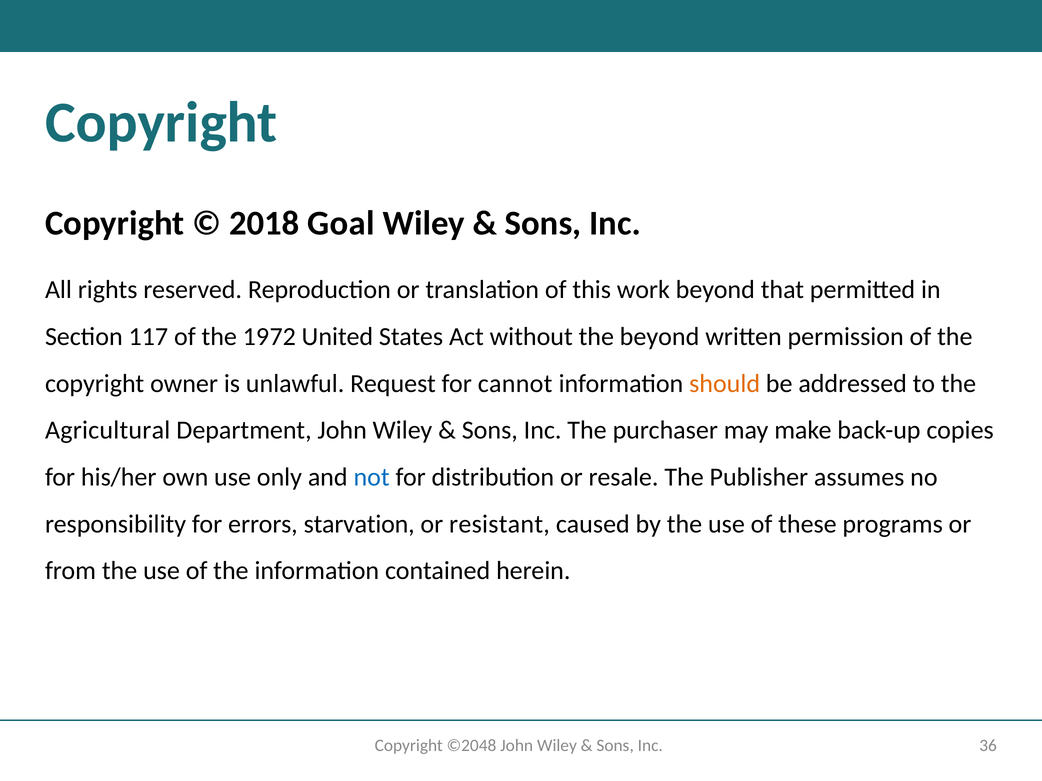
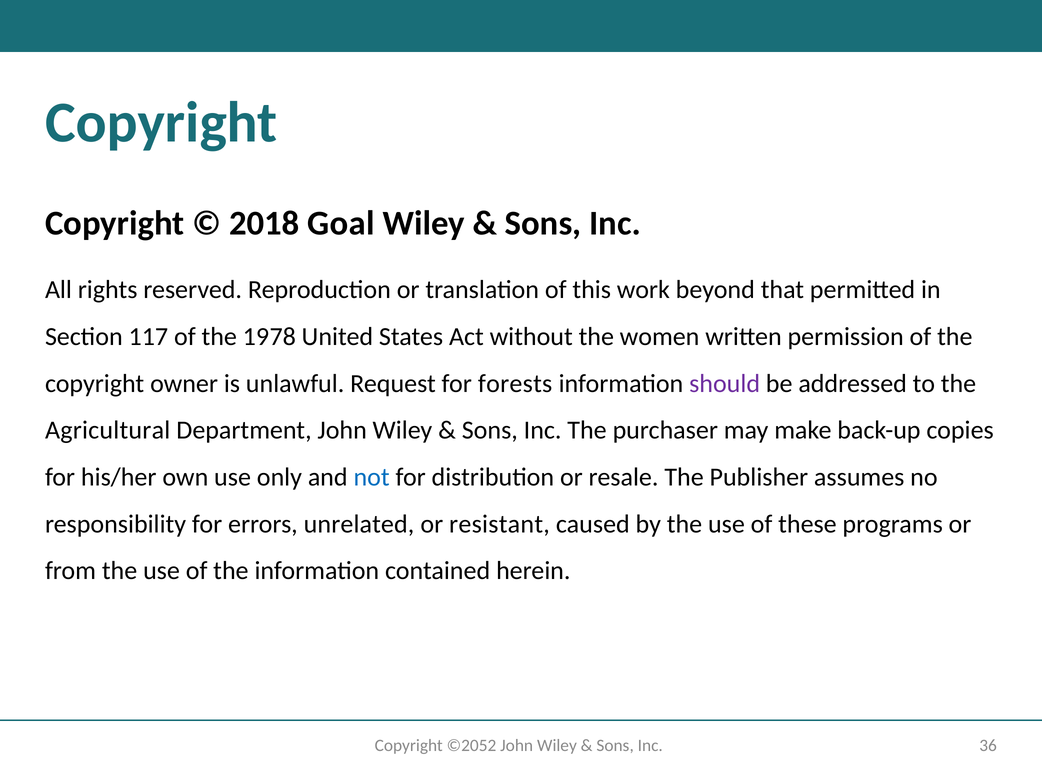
72: 72 -> 78 (283, 337)
the beyond: beyond -> women (660, 337)
cannot: cannot -> forests (515, 384)
should colour: orange -> purple (725, 384)
starvation: starvation -> unrelated (359, 524)
©2048: ©2048 -> ©2052 (472, 746)
